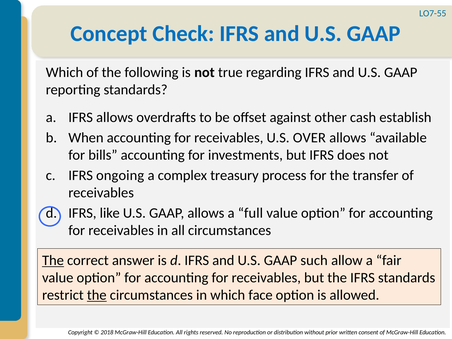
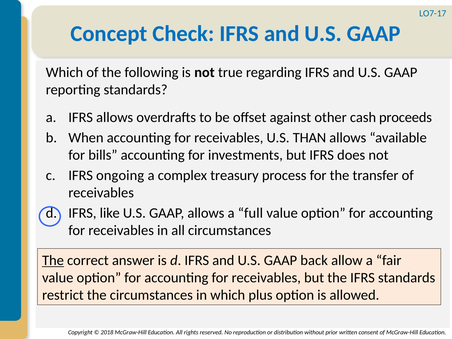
LO7-55: LO7-55 -> LO7-17 (433, 14)
establish: establish -> proceeds (405, 118)
OVER: OVER -> THAN (309, 138)
such: such -> back (314, 260)
the underline: present -> none (97, 295)
face: face -> plus (260, 295)
